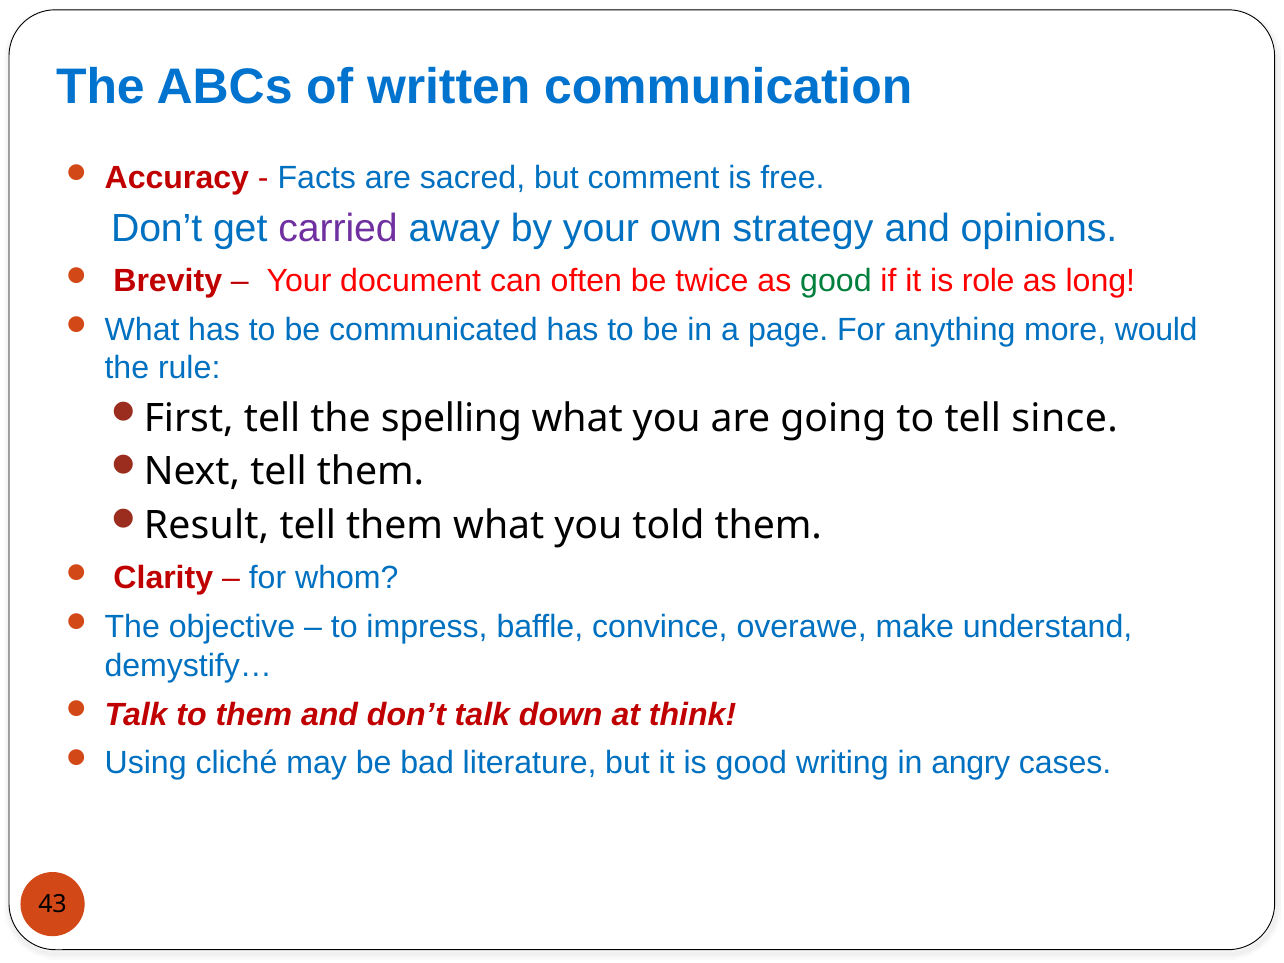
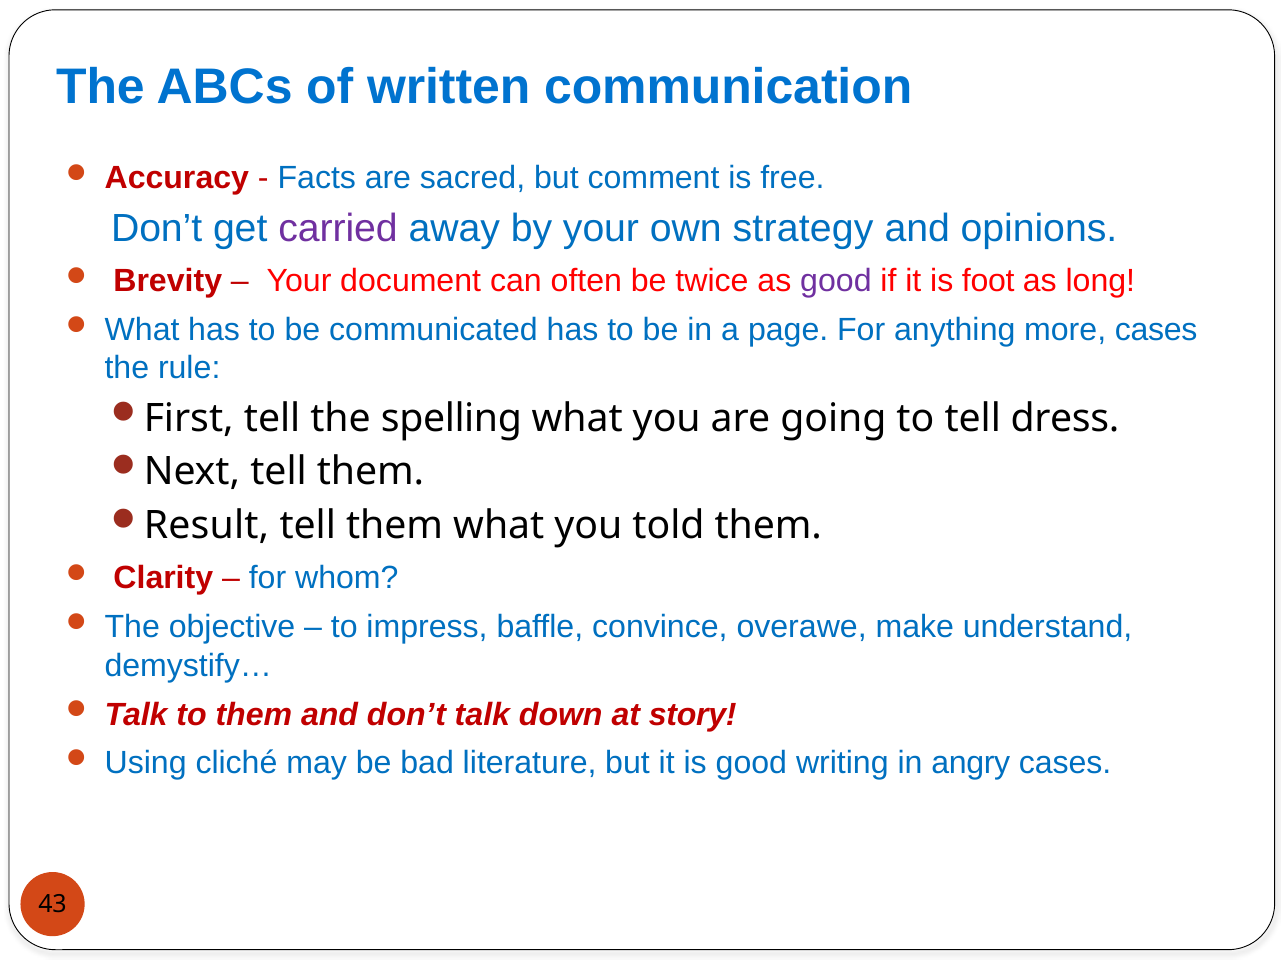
good colour: green -> purple (836, 281)
role: role -> foot (988, 281)
more would: would -> cases (1156, 330)
since: since -> dress (1065, 418)
think: think -> story (693, 715)
